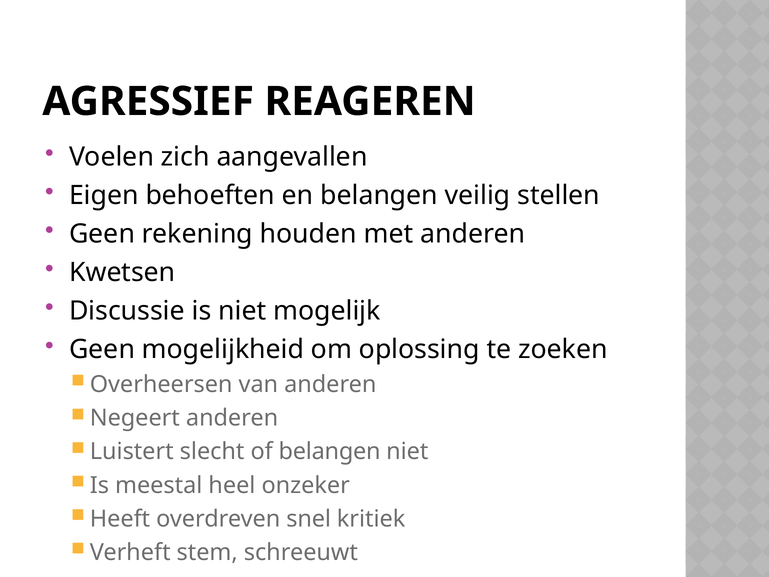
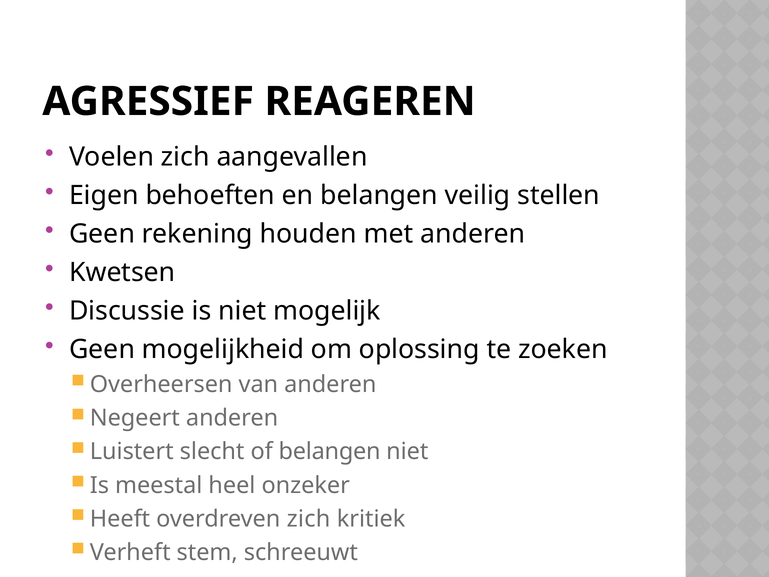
overdreven snel: snel -> zich (308, 519)
